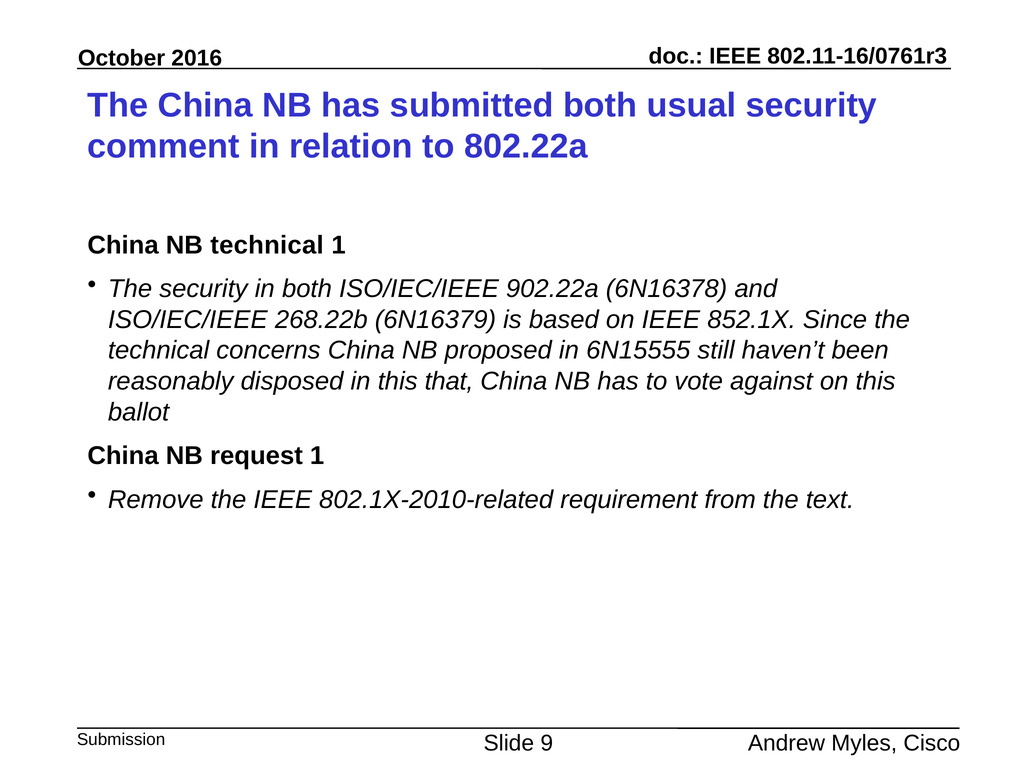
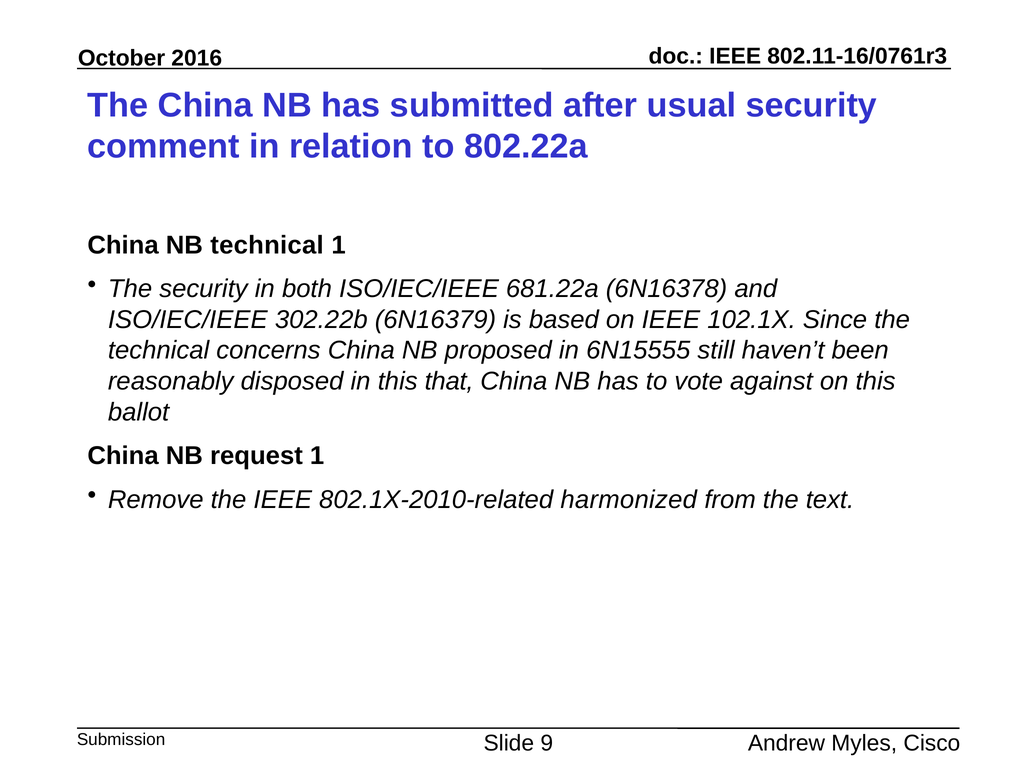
submitted both: both -> after (600, 105)
902.22a: 902.22a -> 681.22a (552, 289)
268.22b: 268.22b -> 302.22b (321, 320)
852.1X: 852.1X -> 102.1X (752, 320)
requirement: requirement -> harmonized (629, 500)
